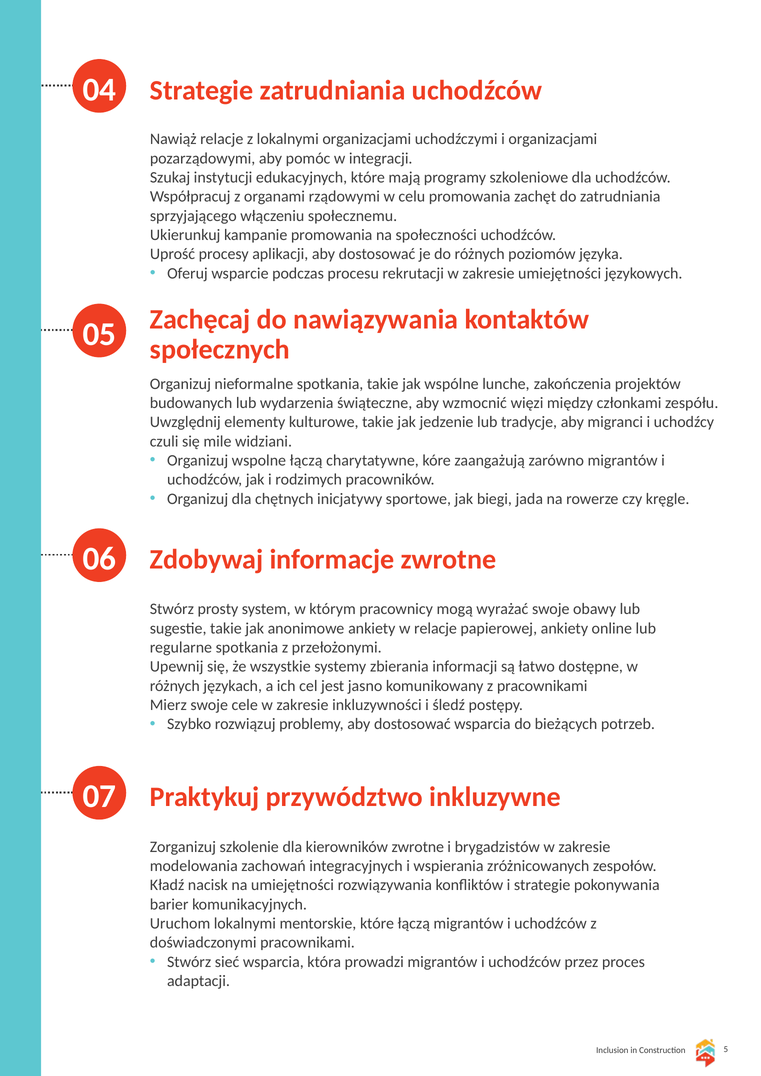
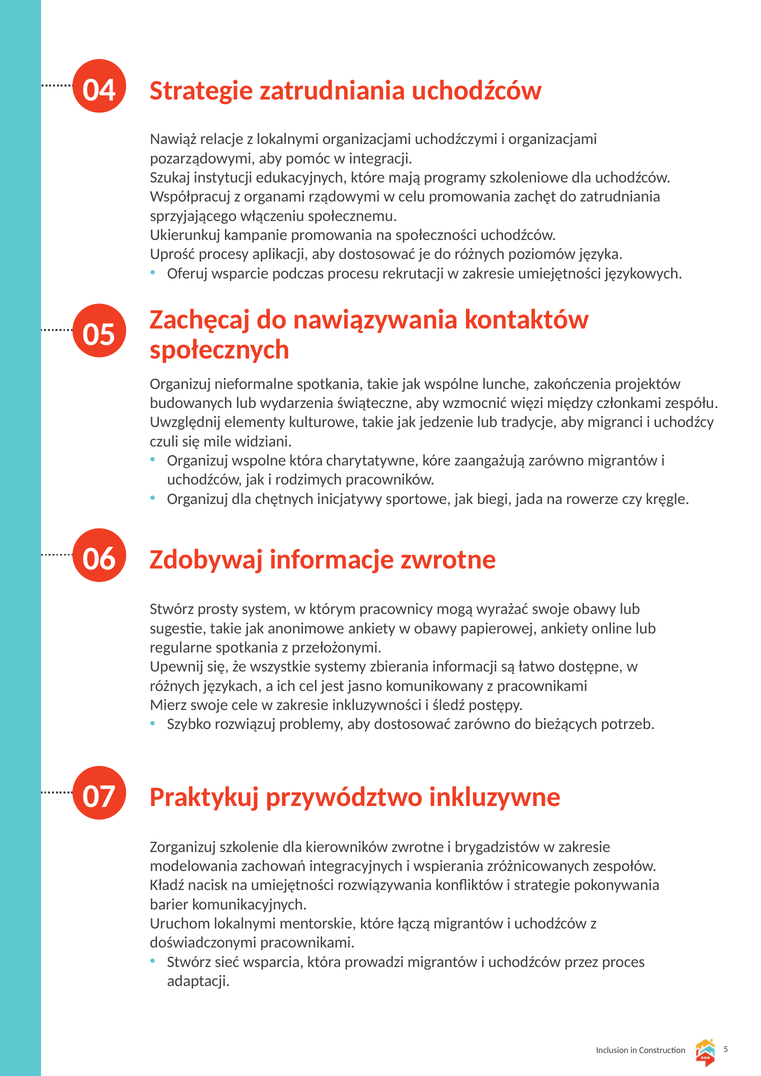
wspolne łączą: łączą -> która (306, 461)
w relacje: relacje -> obawy (436, 629)
dostosować wsparcia: wsparcia -> zarówno (482, 724)
